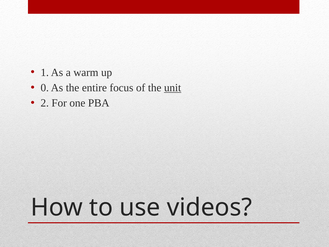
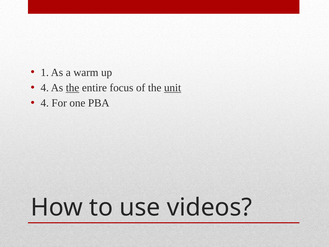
0: 0 -> 4 (45, 88)
the underline: none -> present (73, 88)
2: 2 -> 4 (45, 103)
